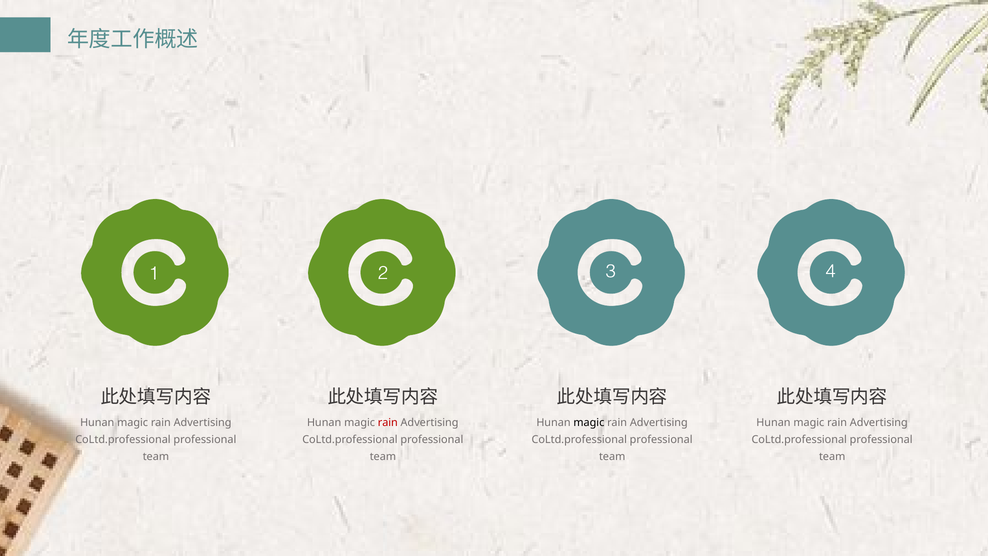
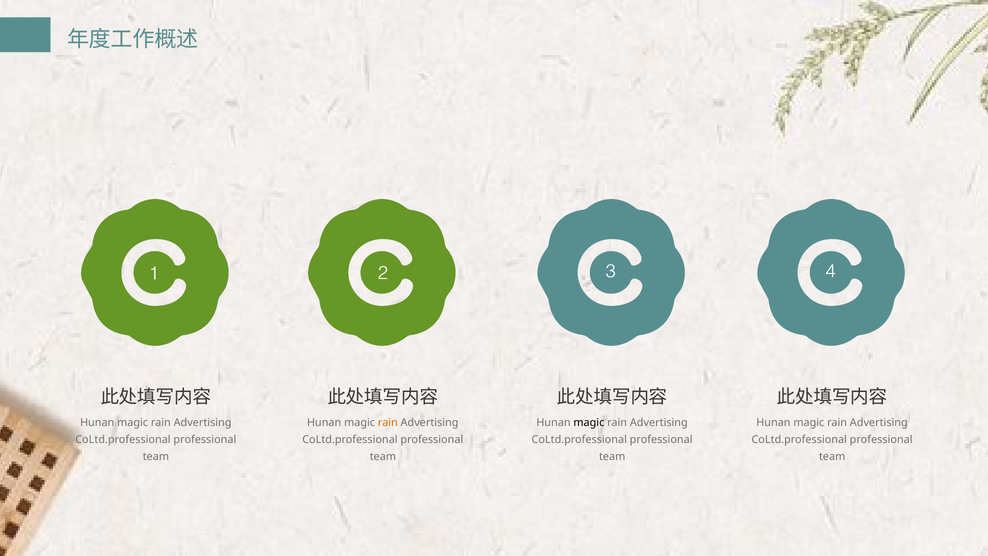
rain colour: red -> orange (388, 423)
